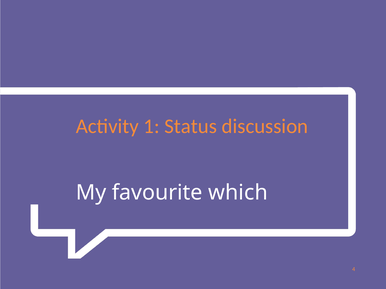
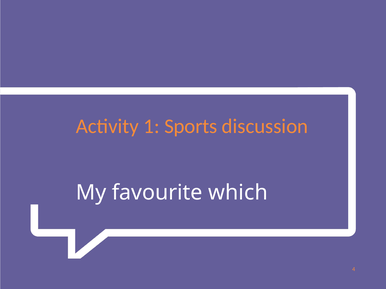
Status: Status -> Sports (191, 126)
